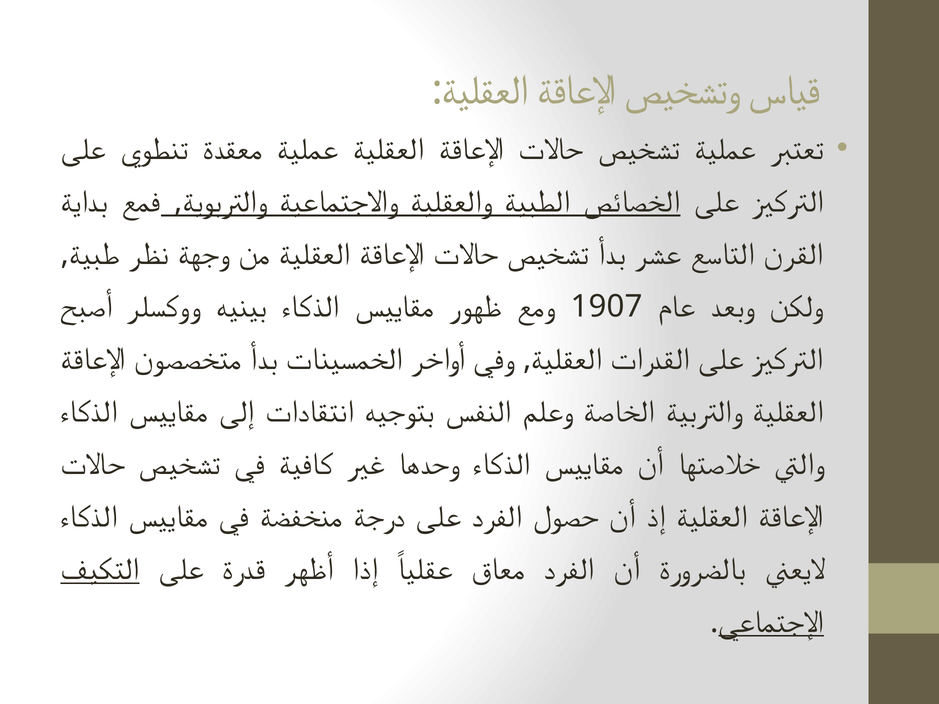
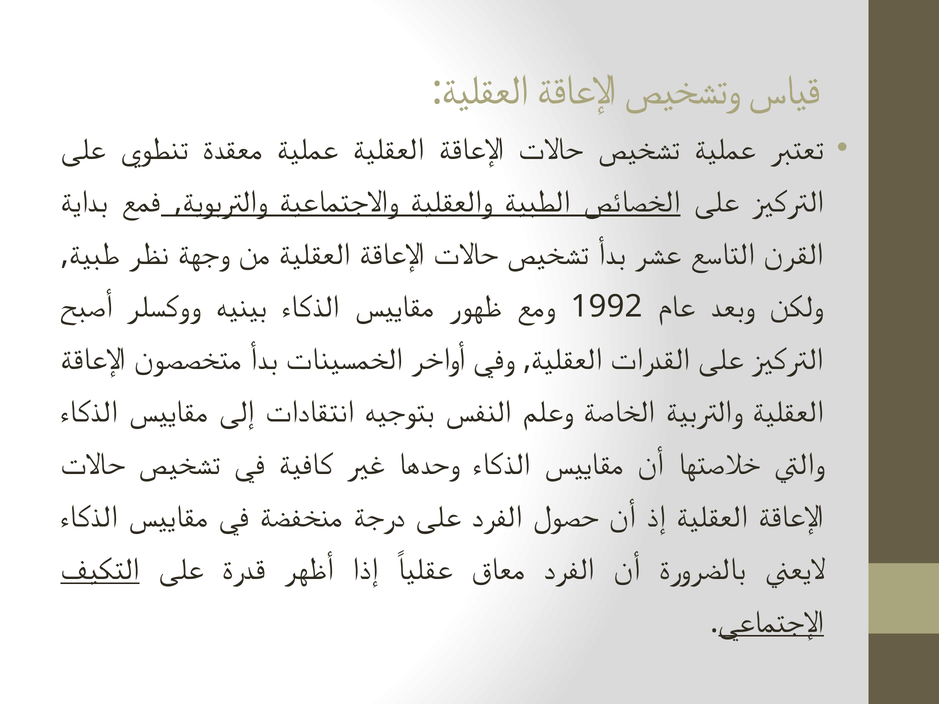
1907: 1907 -> 1992 (607, 306)
